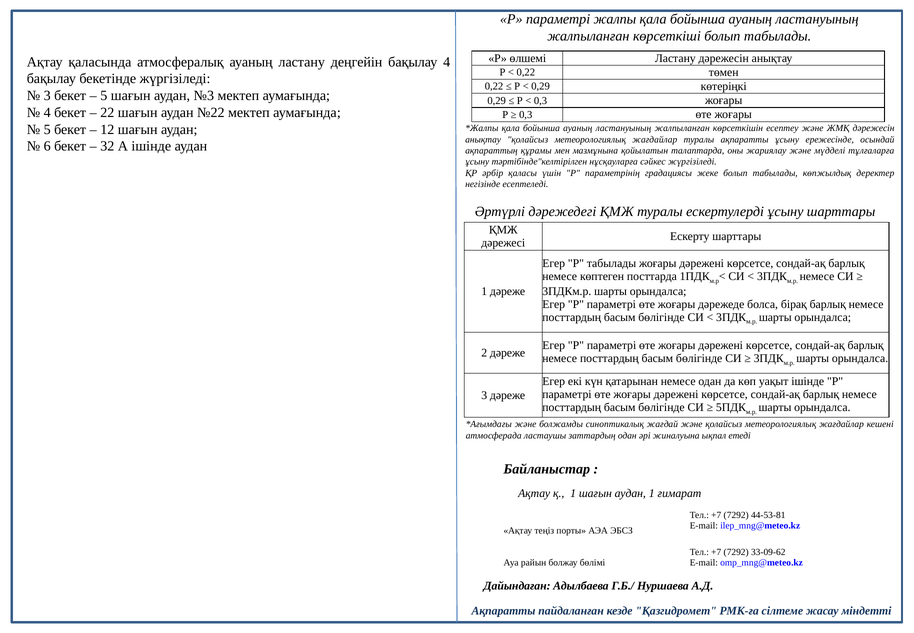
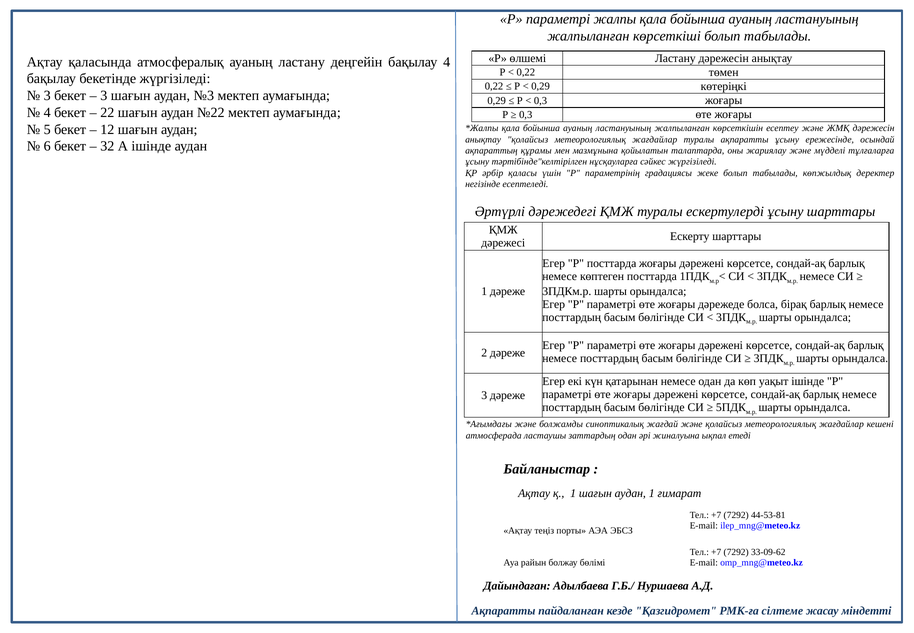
5: 5 -> 3 (104, 96)
Р табылады: табылады -> посттарда (612, 263)
